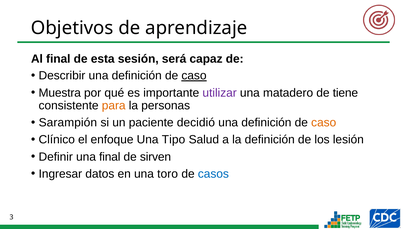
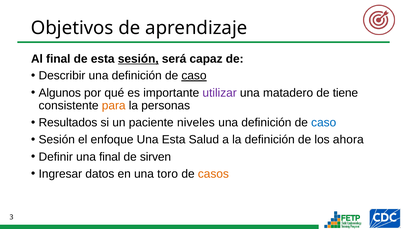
sesión underline: none -> present (138, 59)
Muestra: Muestra -> Algunos (60, 93)
Sarampión: Sarampión -> Resultados (68, 123)
decidió: decidió -> niveles (196, 123)
caso colour: orange -> blue (324, 123)
Clínico: Clínico -> Sesión (57, 140)
Una Tipo: Tipo -> Esta (174, 140)
lesión: lesión -> ahora (348, 140)
casos colour: blue -> orange (213, 174)
